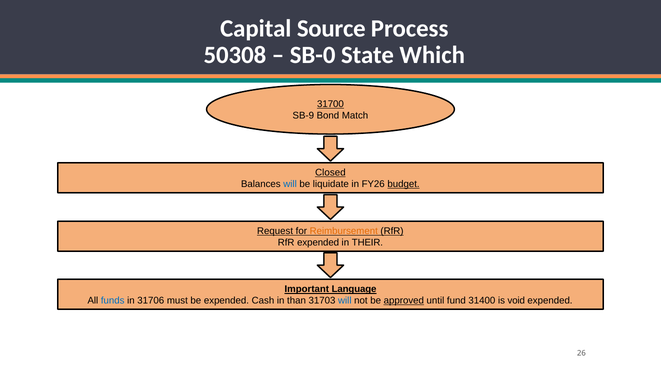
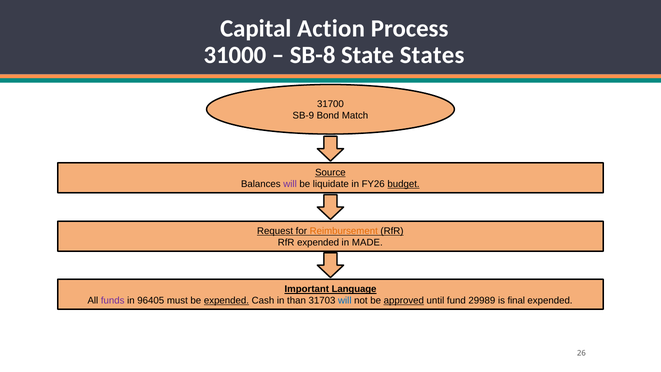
Source: Source -> Action (331, 28)
50308: 50308 -> 31000 (235, 55)
SB-0: SB-0 -> SB-8 (313, 55)
Which: Which -> States (432, 55)
31700 underline: present -> none (330, 104)
Closed: Closed -> Source (330, 173)
will colour: blue -> purple (290, 184)
THEIR: THEIR -> MADE (367, 243)
funds colour: blue -> purple (113, 301)
31706: 31706 -> 96405 (151, 301)
expended underline: none -> present (226, 301)
31400: 31400 -> 29989 (482, 301)
void: void -> final (516, 301)
